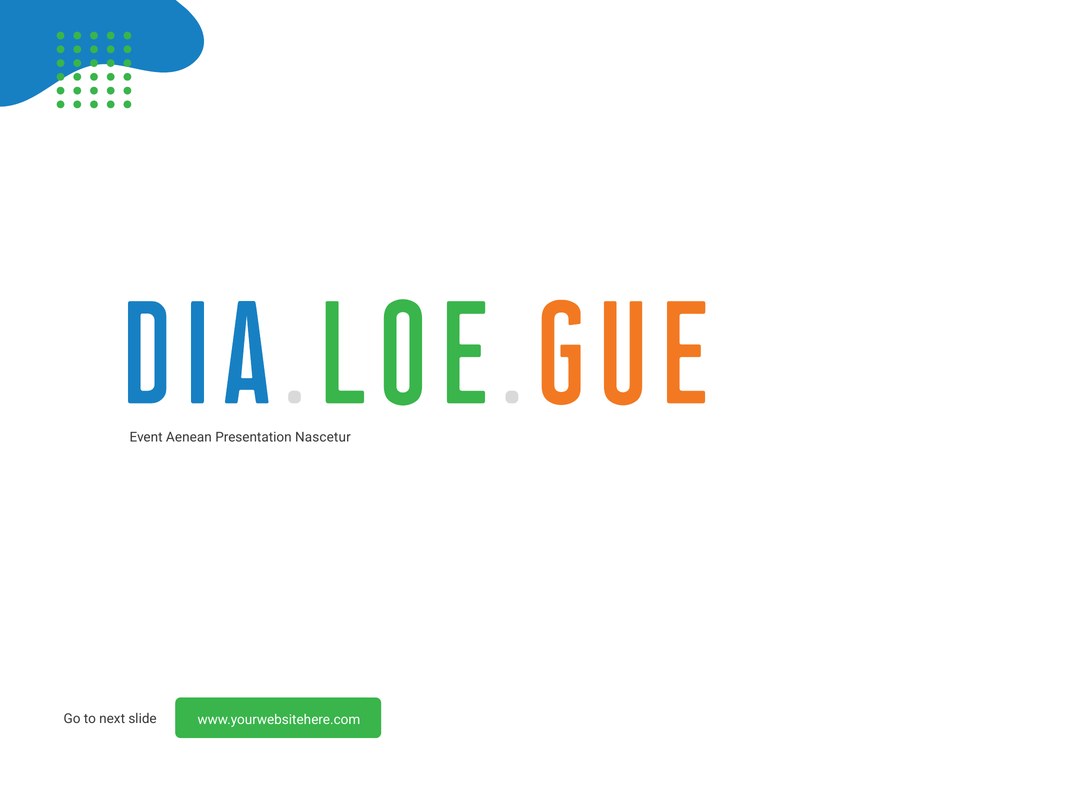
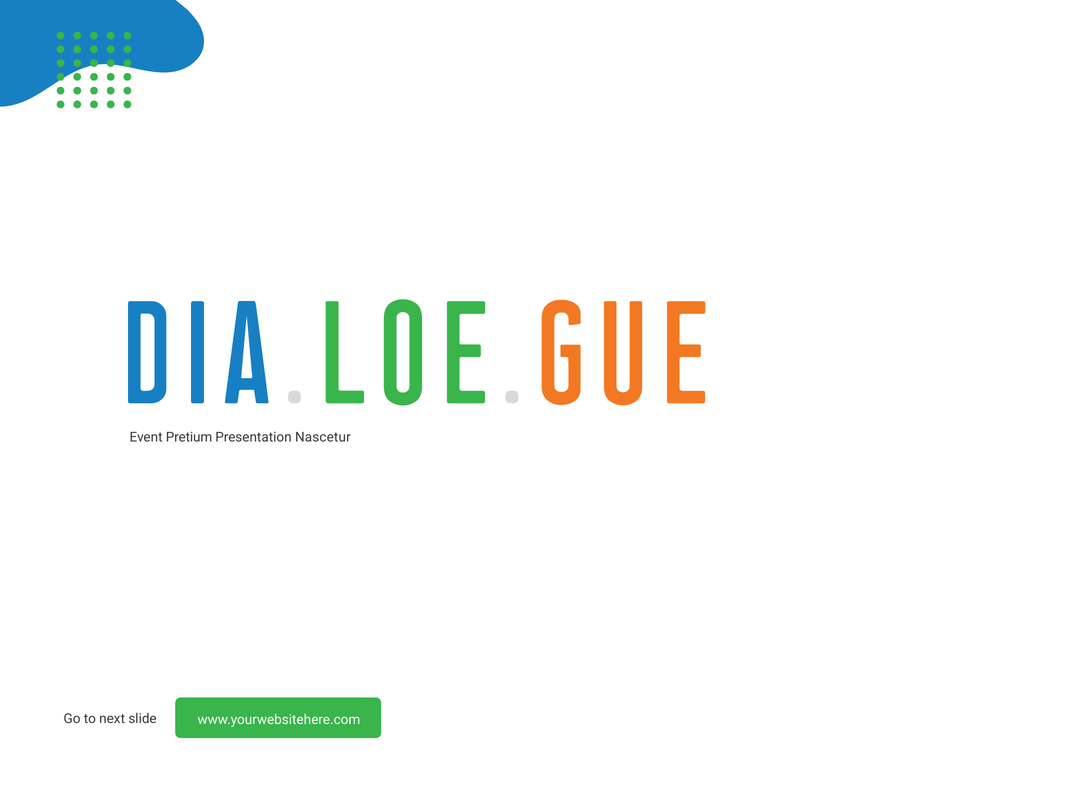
Aenean: Aenean -> Pretium (189, 437)
